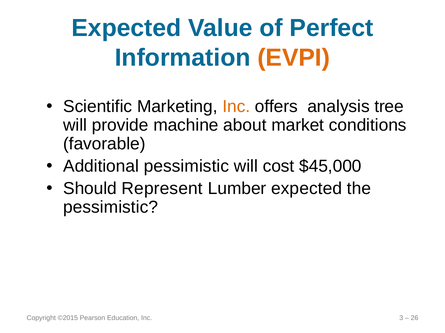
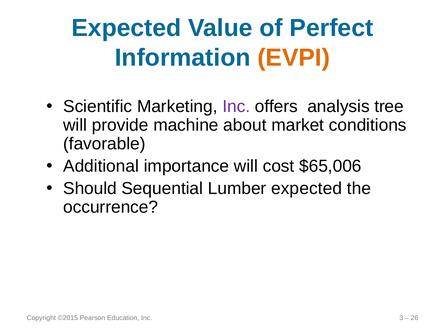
Inc colour: orange -> purple (236, 107)
Additional pessimistic: pessimistic -> importance (187, 166)
$45,000: $45,000 -> $65,006 (330, 166)
Represent: Represent -> Sequential (162, 189)
pessimistic: pessimistic -> occurrence (111, 208)
